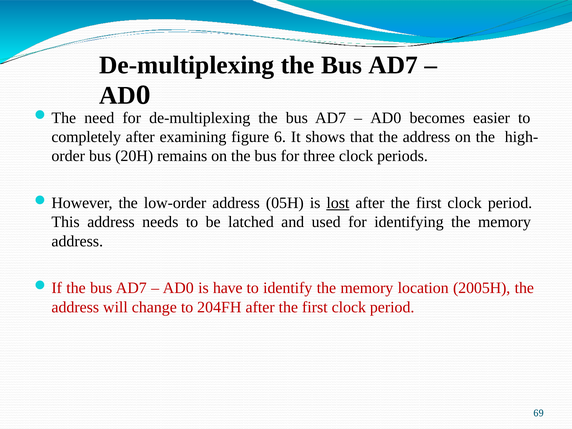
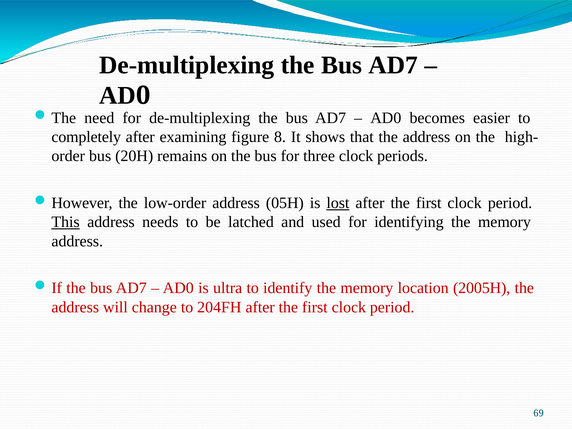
6: 6 -> 8 (280, 137)
This underline: none -> present (66, 222)
have: have -> ultra (228, 288)
